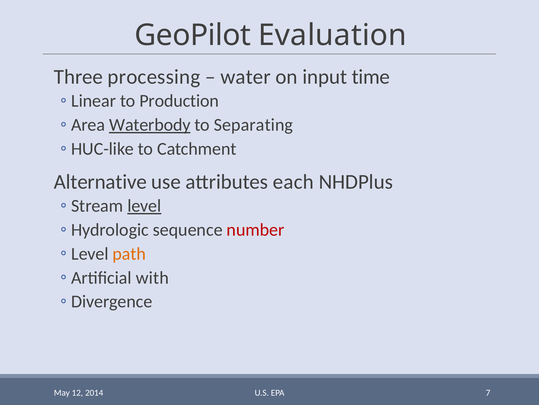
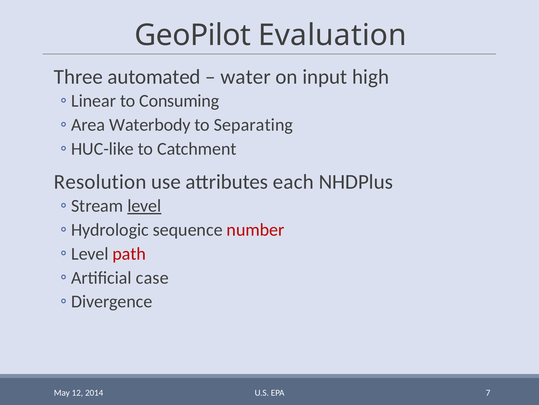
processing: processing -> automated (154, 77)
time: time -> high (371, 77)
Production: Production -> Consuming (179, 101)
Waterbody underline: present -> none (150, 125)
Alternative: Alternative -> Resolution (100, 181)
path colour: orange -> red (129, 253)
with: with -> case (152, 277)
